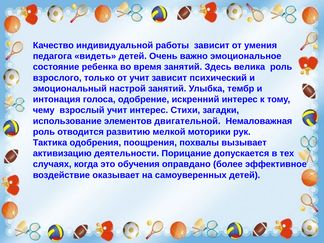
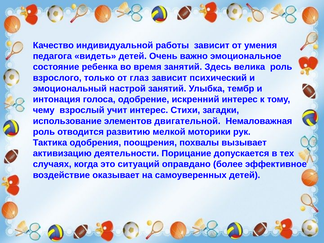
от учит: учит -> глаз (139, 78)
обучения: обучения -> ситуаций (139, 164)
